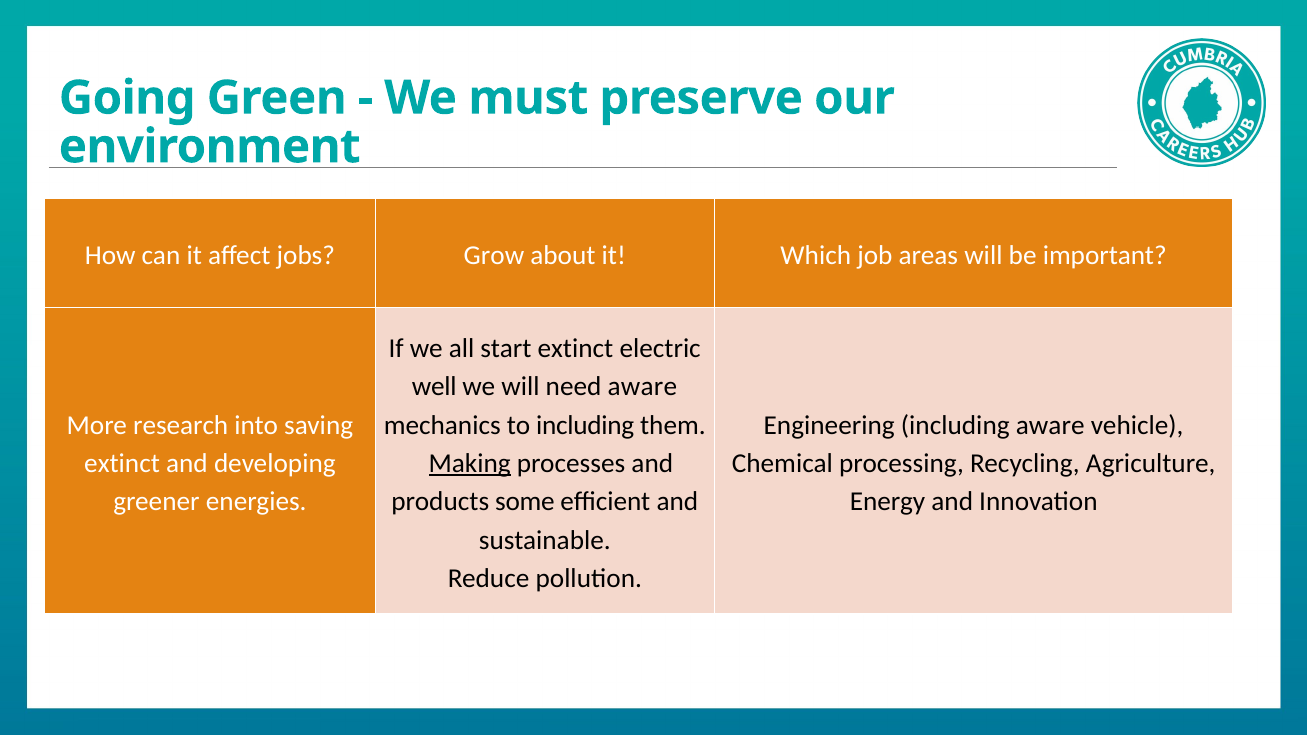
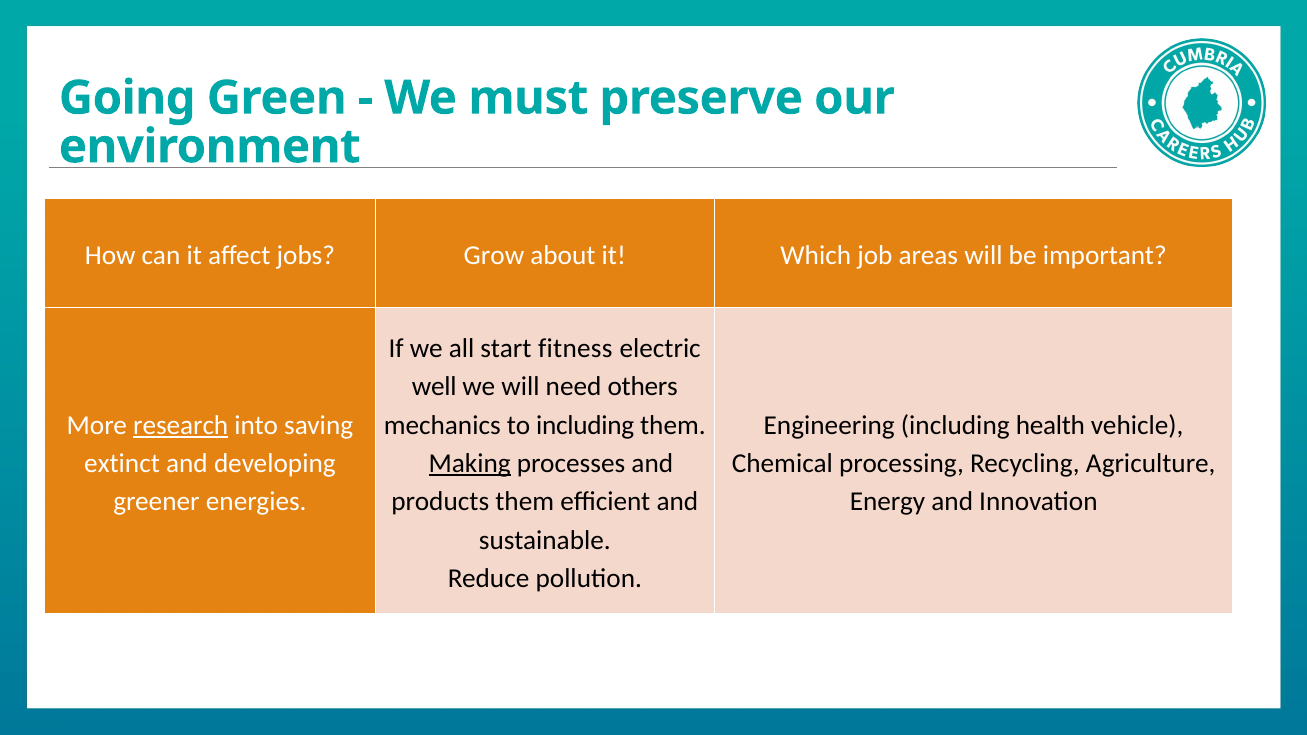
start extinct: extinct -> fitness (575, 349)
need aware: aware -> others (643, 387)
research underline: none -> present (181, 425)
including aware: aware -> health (1050, 425)
products some: some -> them (525, 502)
